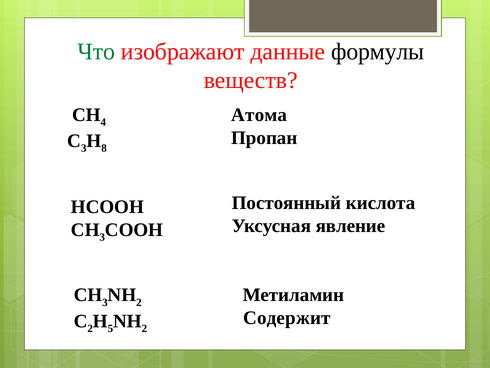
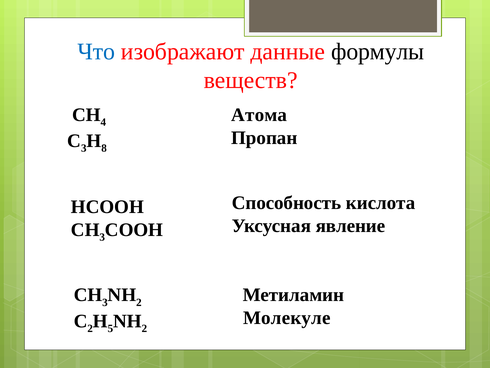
Что colour: green -> blue (96, 52)
Постоянный: Постоянный -> Способность (286, 203)
Содержит: Содержит -> Молекуле (287, 317)
